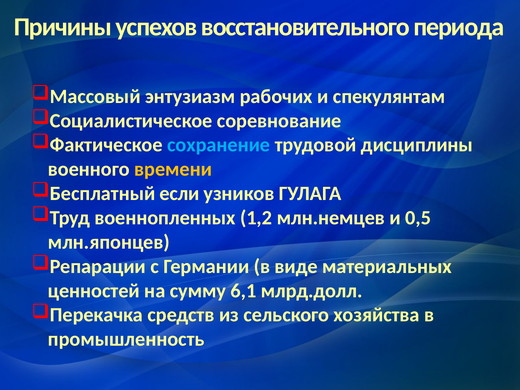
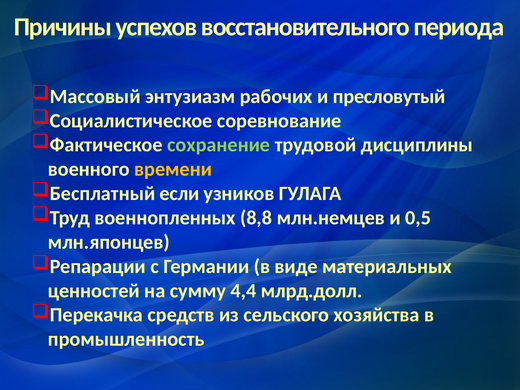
спекулянтам: спекулянтам -> пресловутый (389, 96)
сохранение colour: light blue -> light green (219, 145)
1,2: 1,2 -> 8,8 (256, 218)
6,1: 6,1 -> 4,4 (243, 291)
